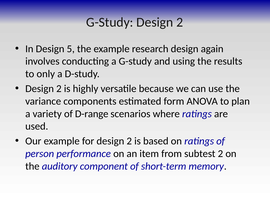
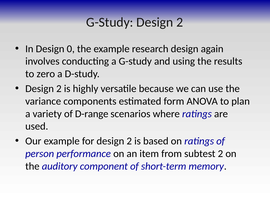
5: 5 -> 0 (71, 49)
only: only -> zero (46, 74)
